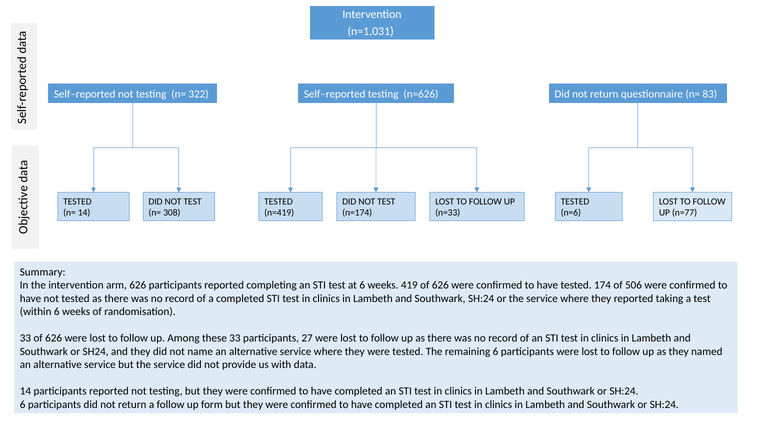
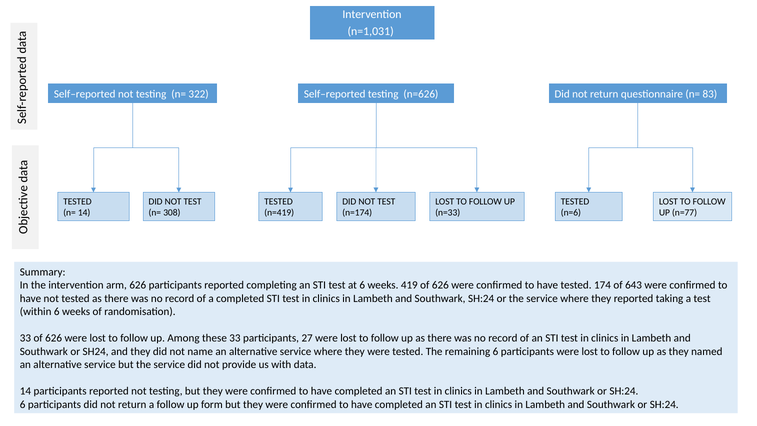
506: 506 -> 643 (634, 285)
